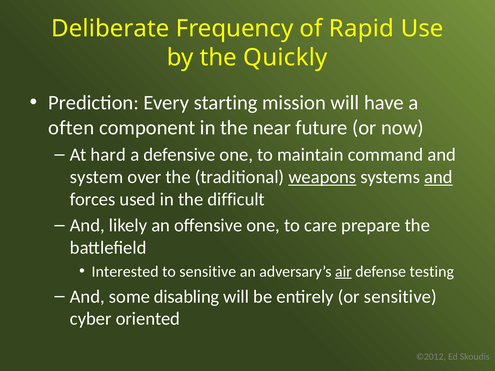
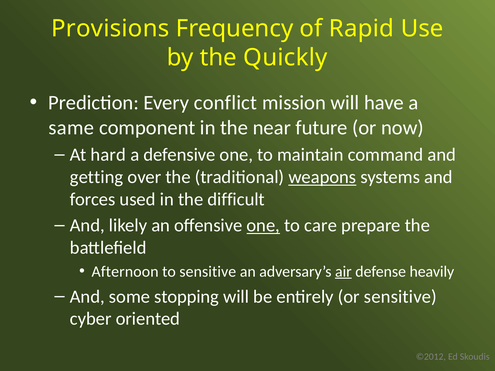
Deliberate: Deliberate -> Provisions (110, 29)
starting: starting -> conflict (226, 103)
often: often -> same (71, 128)
system: system -> getting (97, 177)
and underline: present -> none (438, 177)
one underline: none -> present (263, 226)
Interested: Interested -> Afternoon (125, 272)
testing: testing -> heavily (432, 272)
disabling: disabling -> stopping (187, 297)
